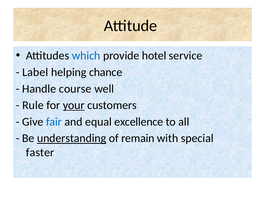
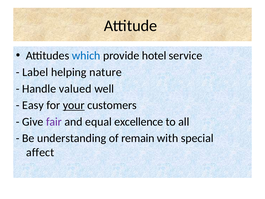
chance: chance -> nature (106, 72)
course: course -> valued (75, 89)
Rule: Rule -> Easy (33, 105)
fair colour: blue -> purple (54, 122)
understanding underline: present -> none (72, 138)
faster: faster -> affect (40, 152)
